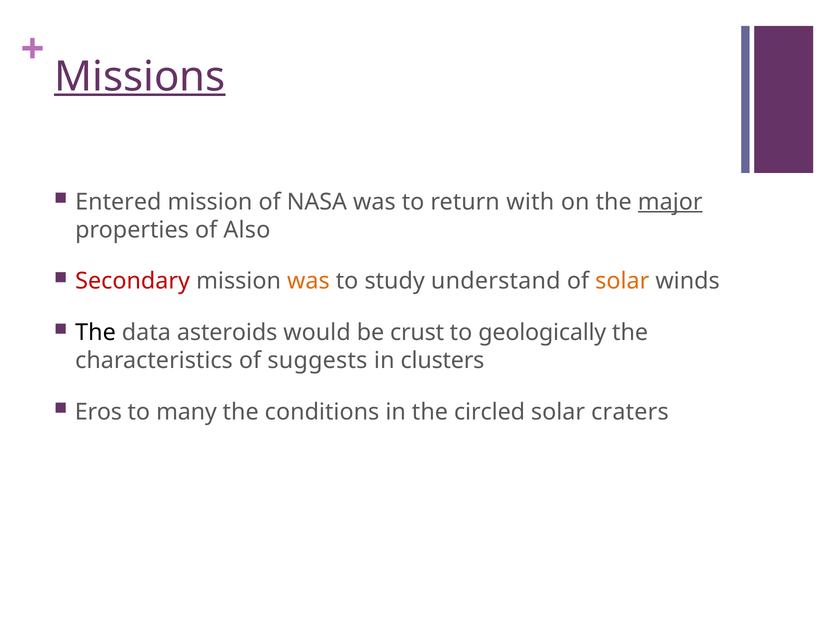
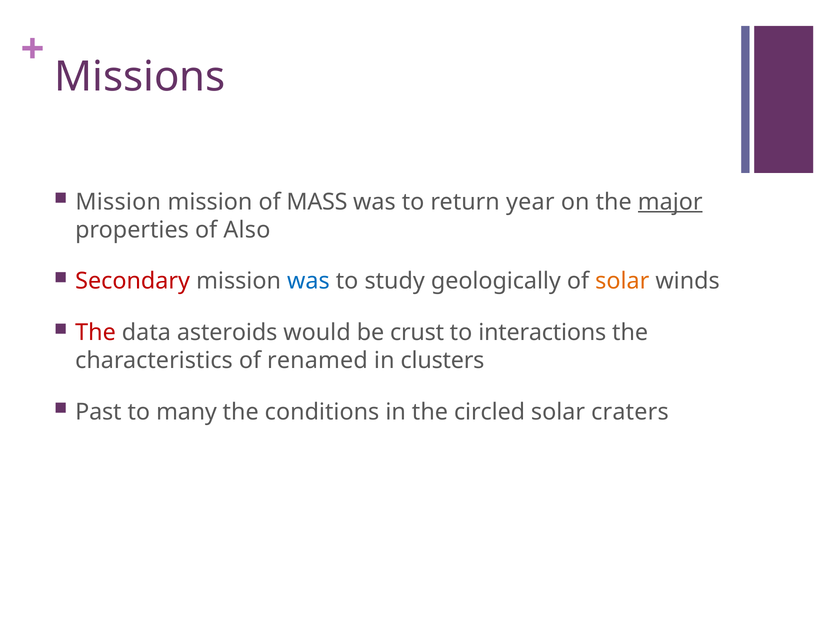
Missions underline: present -> none (140, 77)
Entered: Entered -> Mission (118, 202)
NASA: NASA -> MASS (317, 202)
with: with -> year (530, 202)
was colour: orange -> blue (308, 281)
understand: understand -> geologically (496, 281)
The colour: black -> red (96, 333)
geologically: geologically -> interactions (542, 333)
suggests: suggests -> renamed (317, 361)
Eros: Eros -> Past (98, 412)
